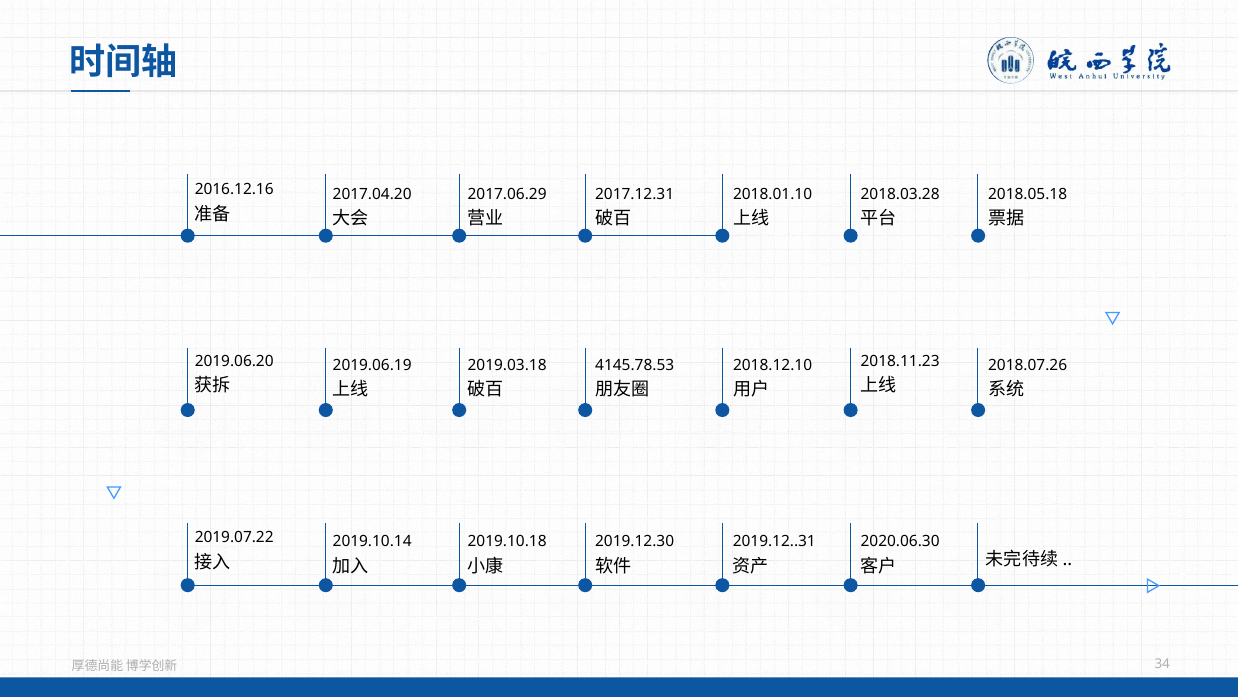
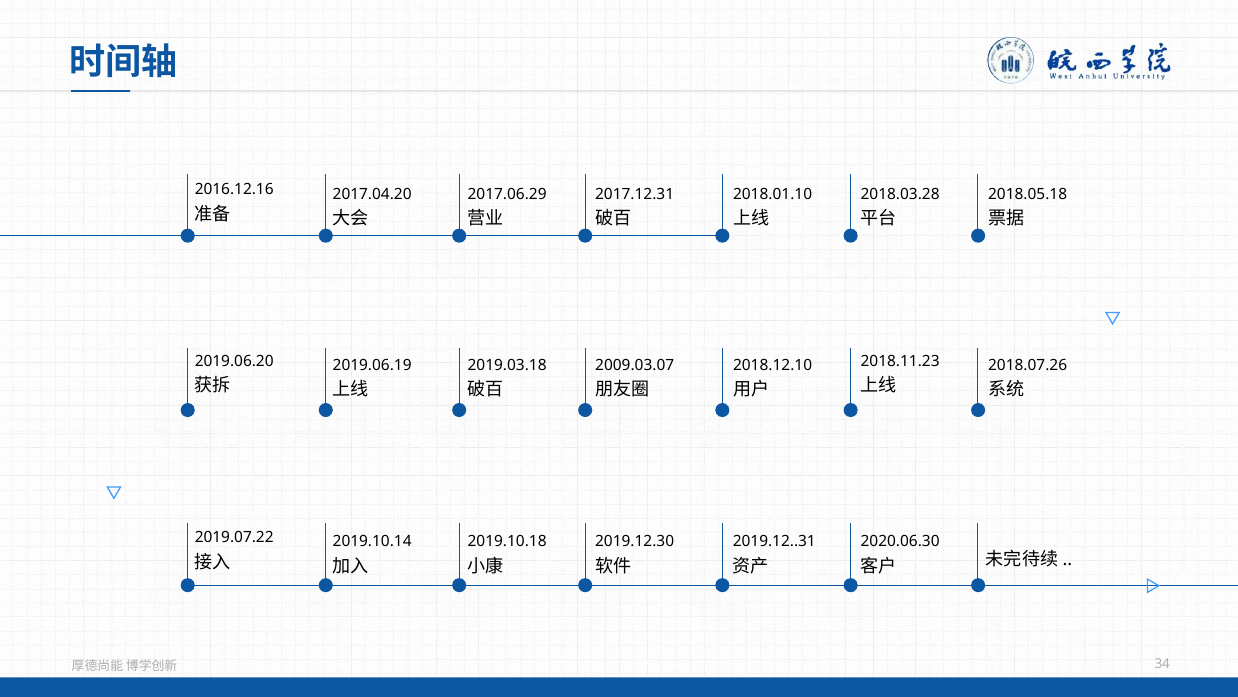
4145.78.53: 4145.78.53 -> 2009.03.07 (635, 365)
